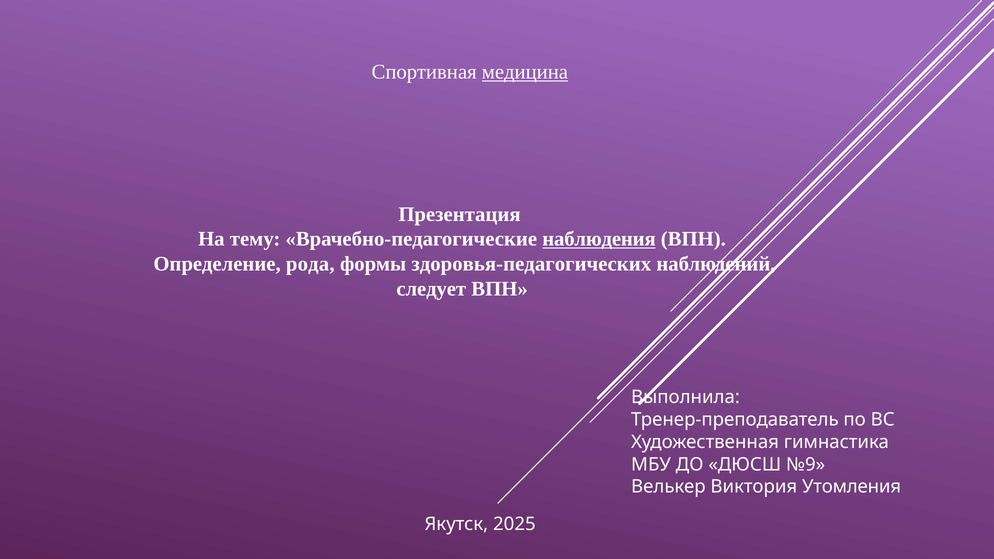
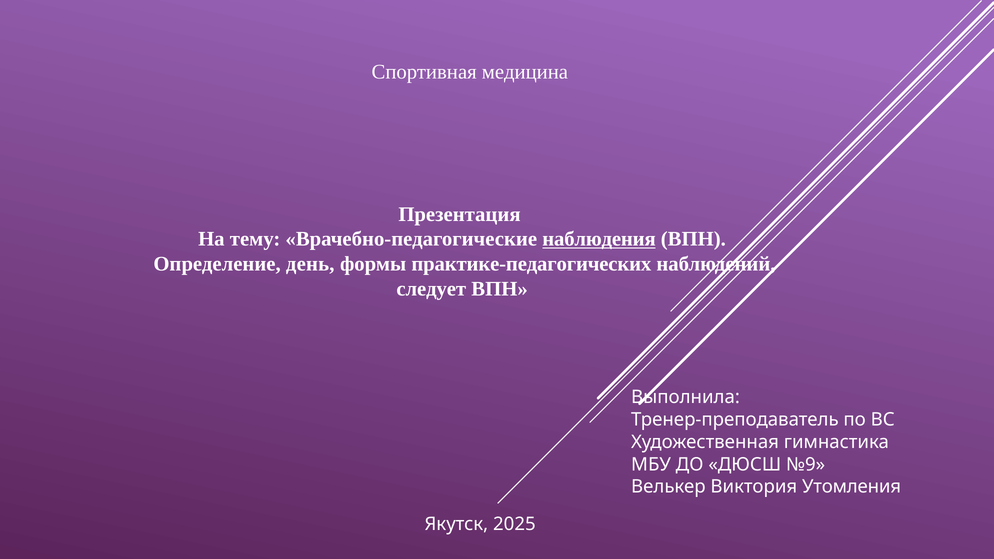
медицина underline: present -> none (525, 72)
рода: рода -> день (310, 264)
здоровья-педагогических: здоровья-педагогических -> практике-педагогических (531, 264)
